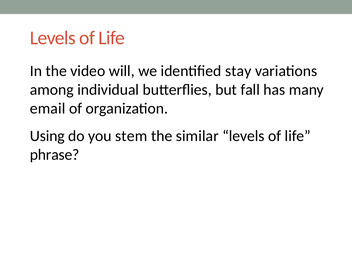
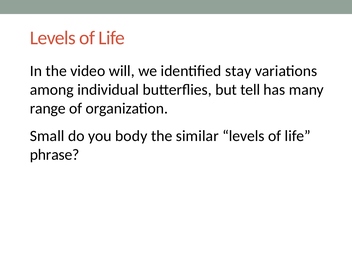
fall: fall -> tell (250, 90)
email: email -> range (48, 108)
Using: Using -> Small (47, 136)
stem: stem -> body (131, 136)
